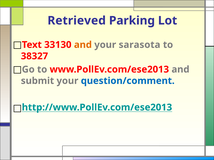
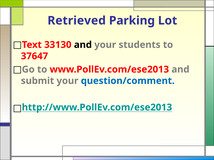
and colour: orange -> black (83, 45)
sarasota: sarasota -> students (140, 45)
38327: 38327 -> 37647 (34, 56)
